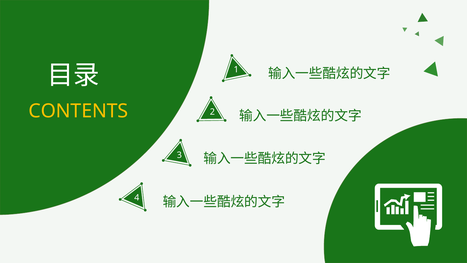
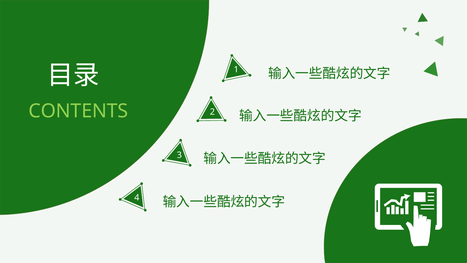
CONTENTS colour: yellow -> light green (78, 111)
